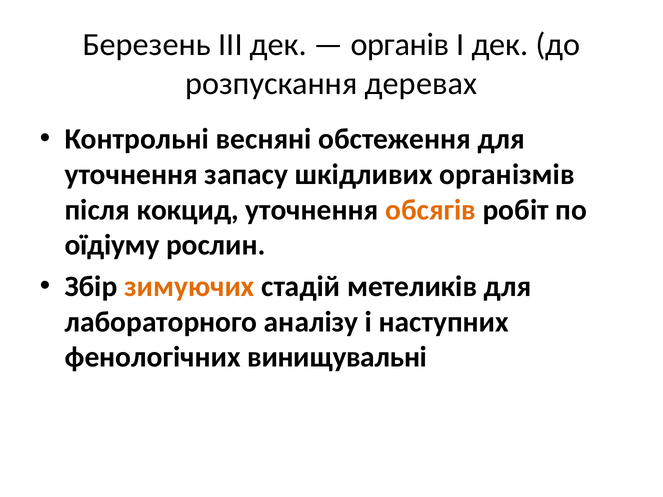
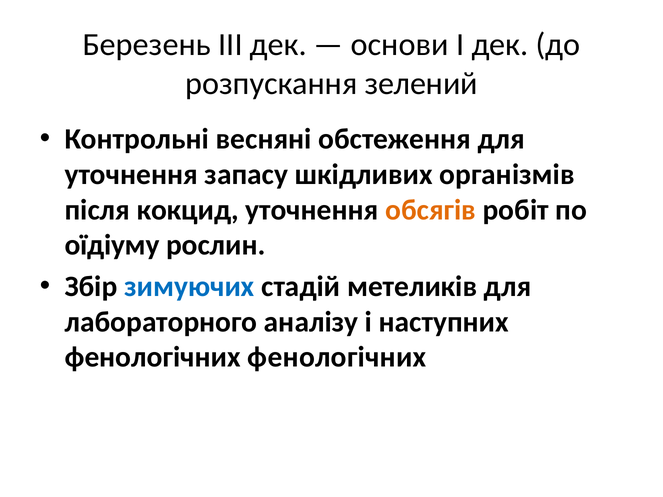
органів: органів -> основи (400, 45)
деревах: деревах -> зелений (421, 83)
зимуючих colour: orange -> blue (189, 287)
фенологічних винищувальні: винищувальні -> фенологічних (337, 357)
